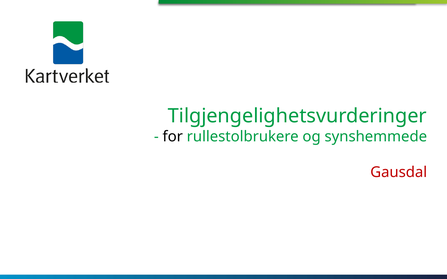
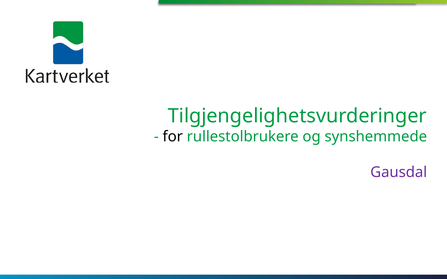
Gausdal colour: red -> purple (399, 172)
